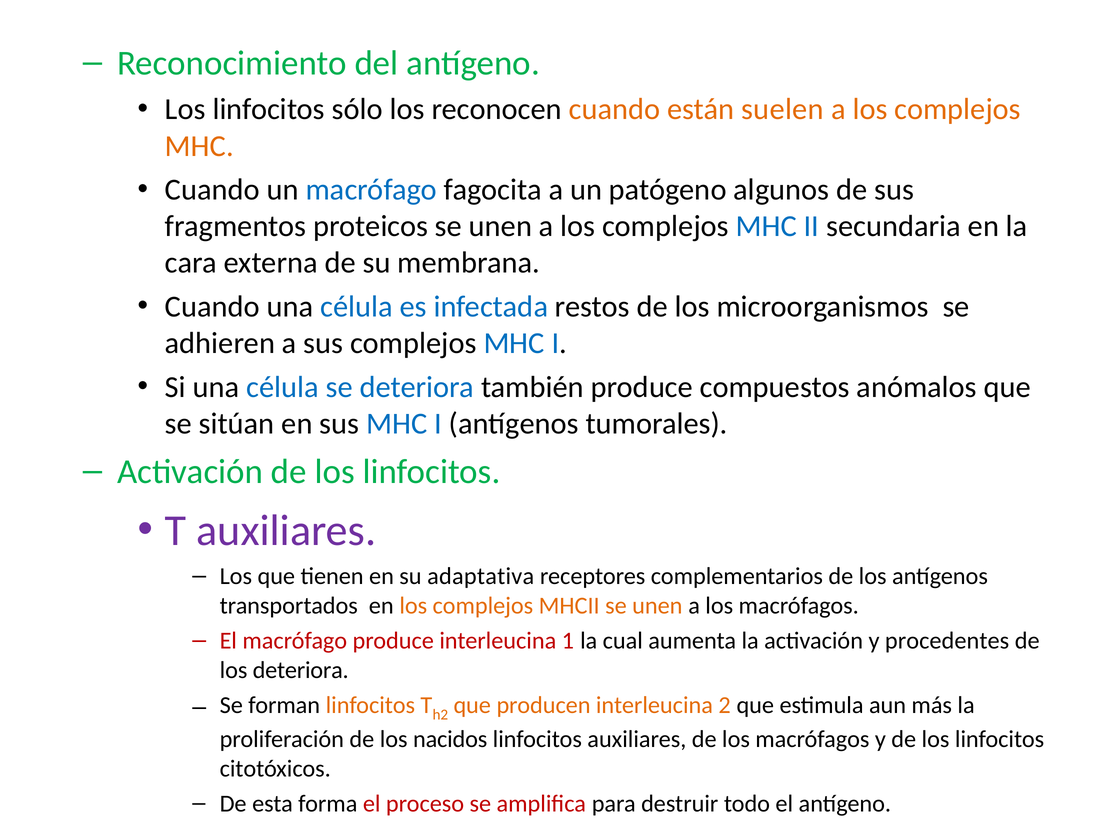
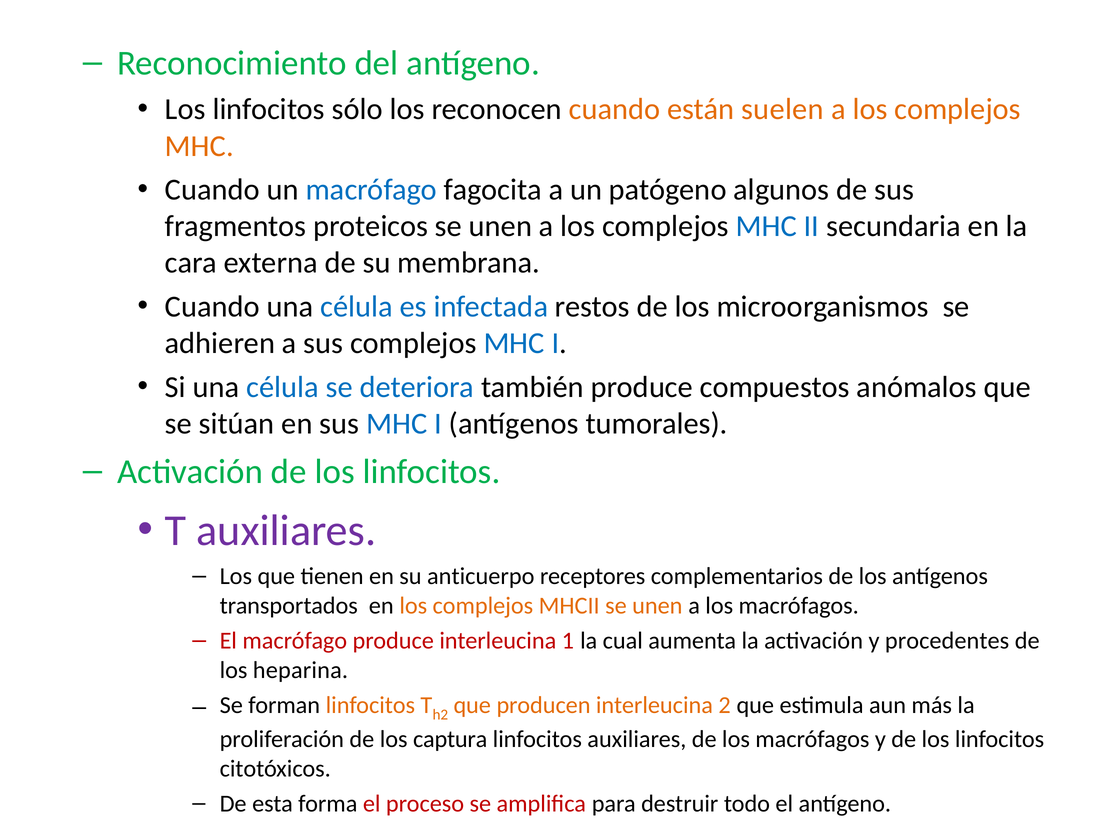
adaptativa: adaptativa -> anticuerpo (481, 576)
los deteriora: deteriora -> heparina (300, 669)
nacidos: nacidos -> captura (450, 739)
